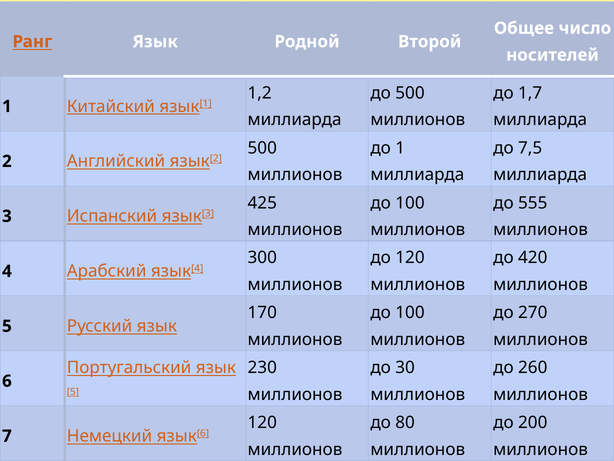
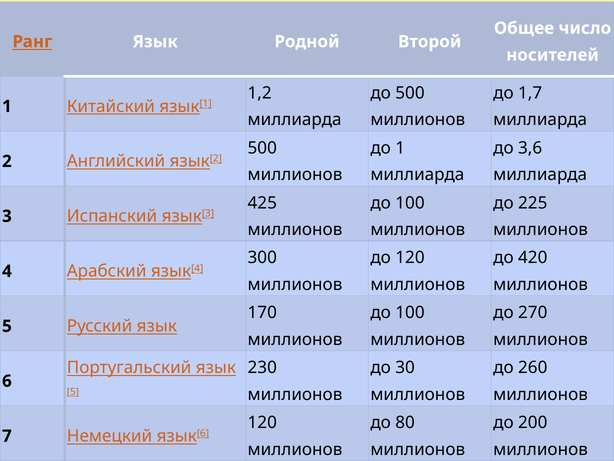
7,5: 7,5 -> 3,6 (530, 148)
555: 555 -> 225 (533, 203)
